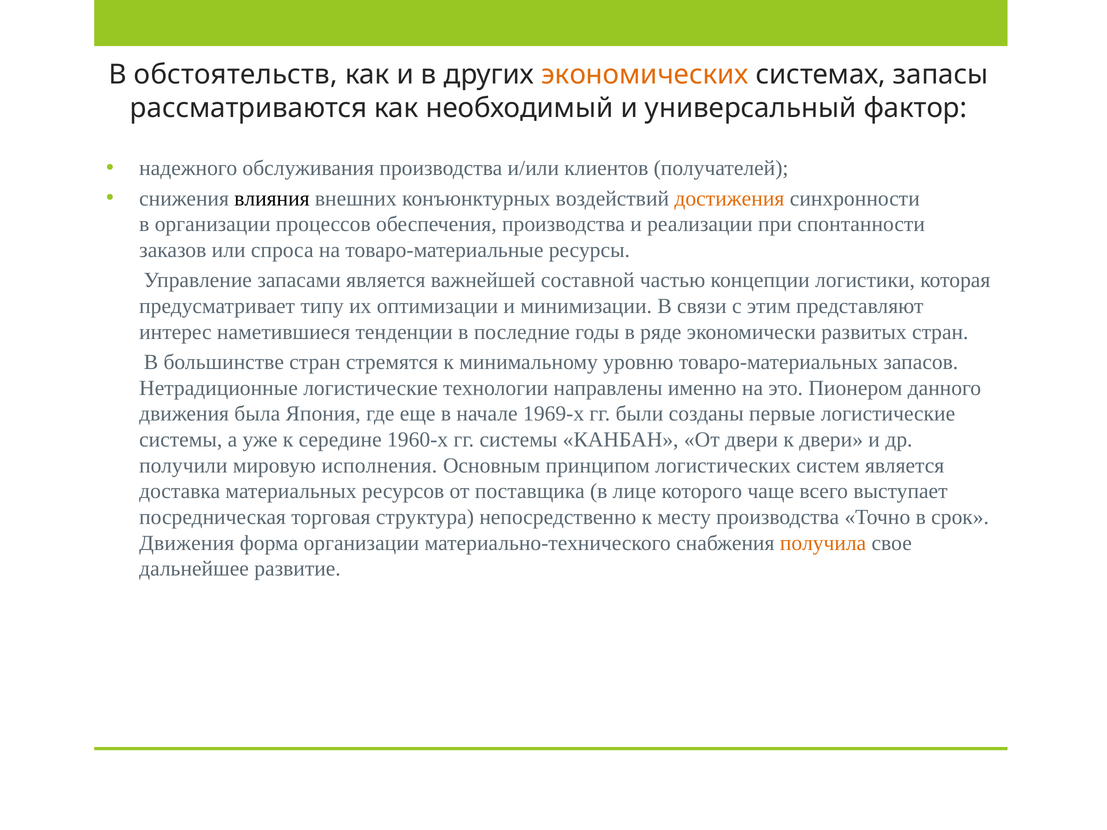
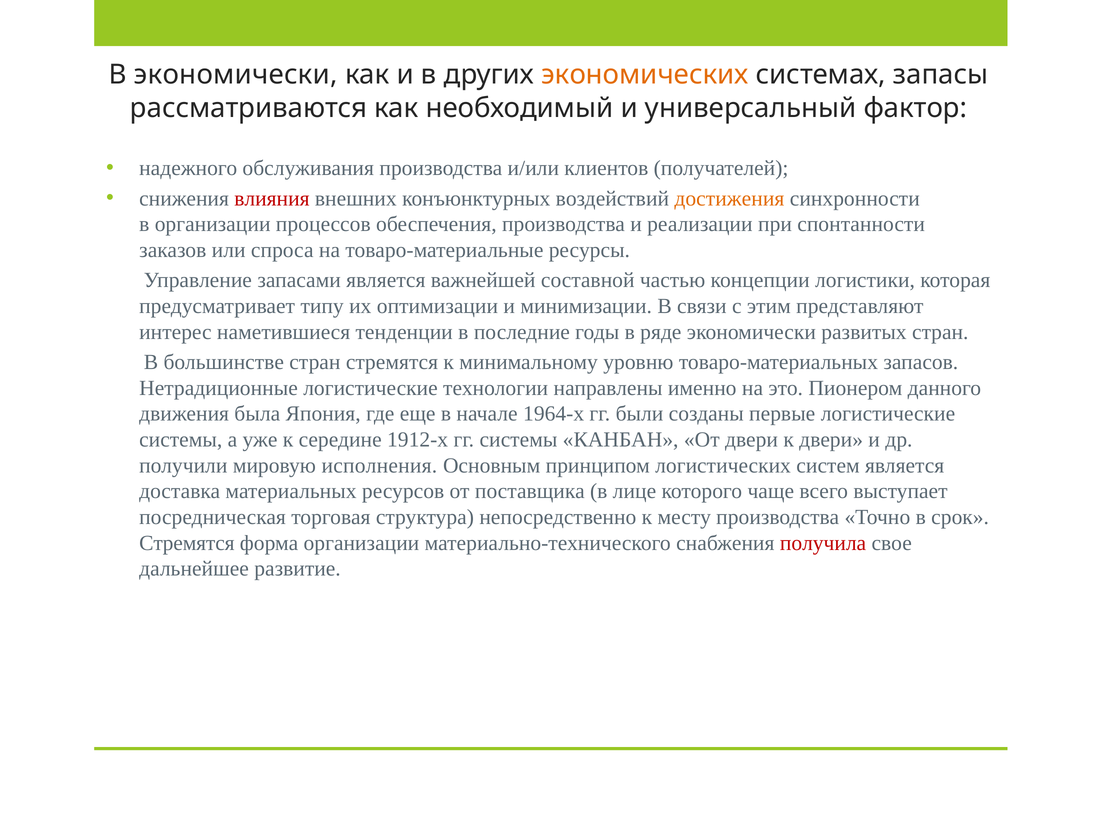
В обстоятельств: обстоятельств -> экономически (236, 75)
влияния colour: black -> red (272, 198)
1969-х: 1969-х -> 1964-х (554, 414)
1960-х: 1960-х -> 1912-х (418, 440)
Движения: Движения -> Стремятся (187, 543)
получила colour: orange -> red (823, 543)
